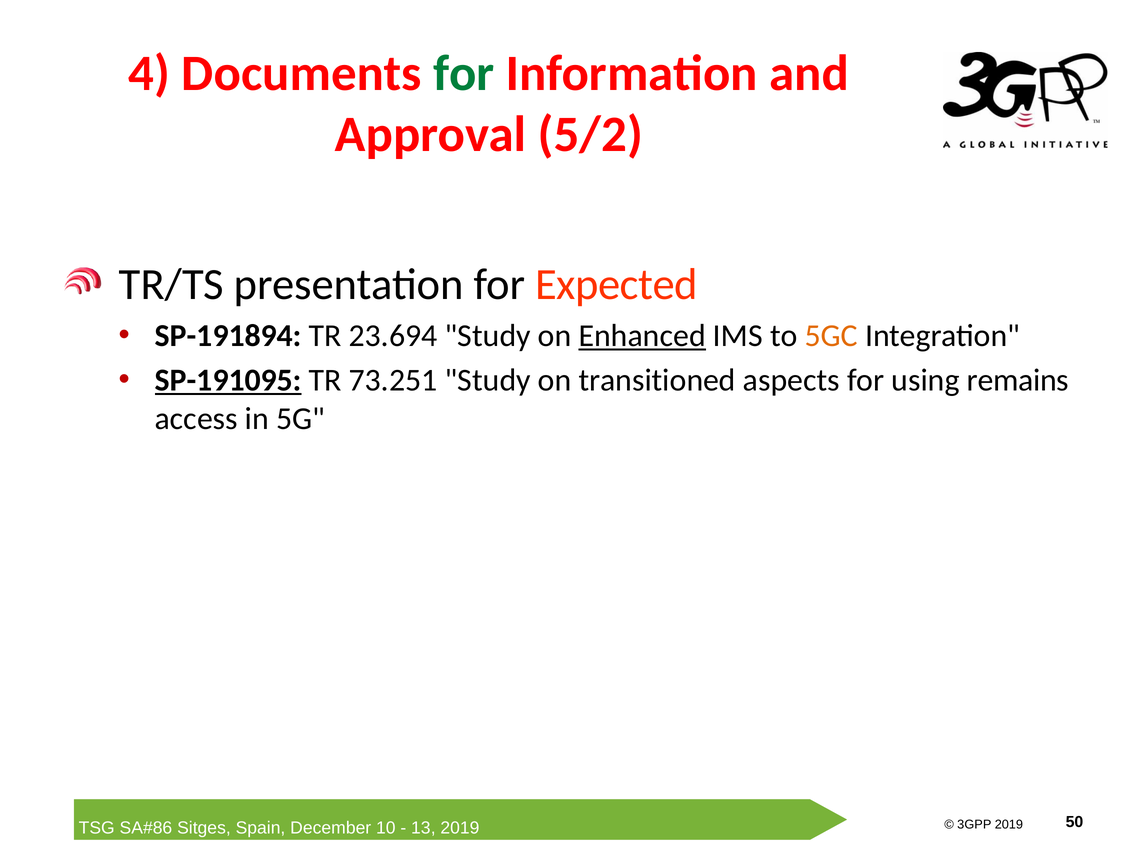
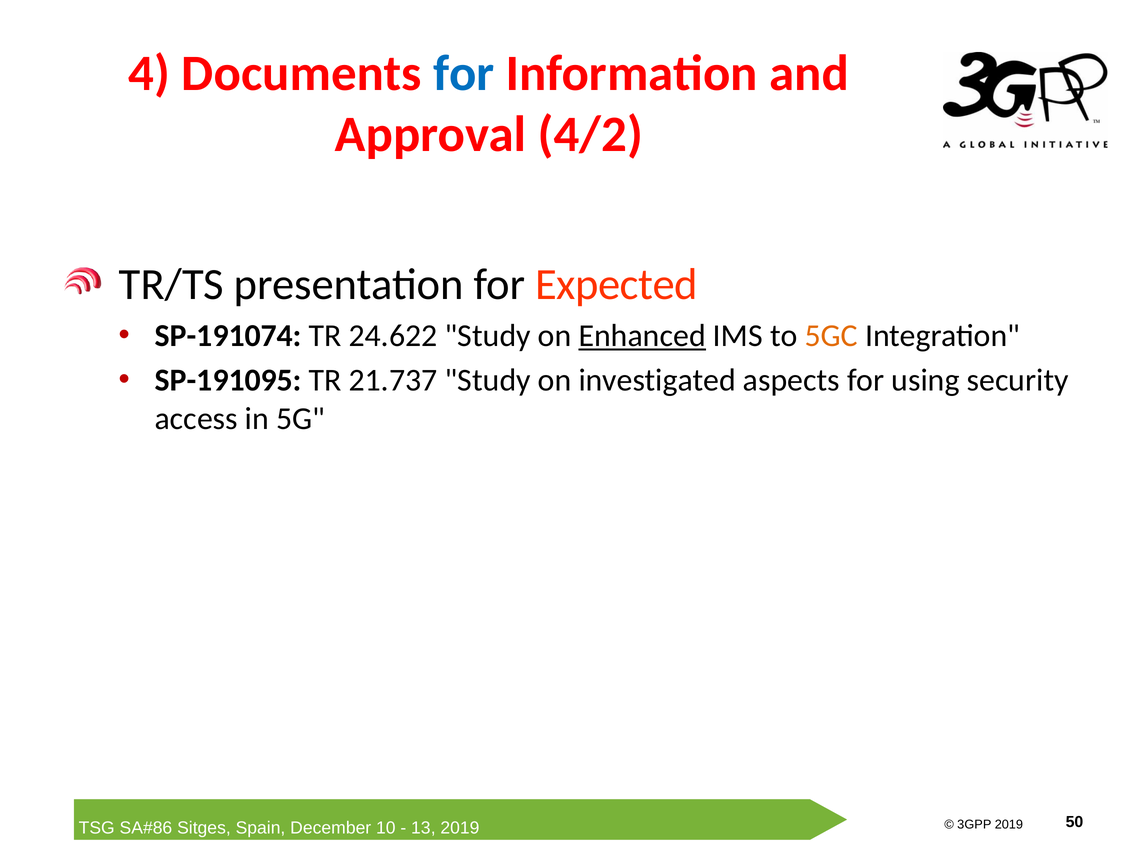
for colour: green -> blue (464, 73)
5/2: 5/2 -> 4/2 (590, 134)
SP-191894: SP-191894 -> SP-191074 (228, 336)
23.694: 23.694 -> 24.622 (393, 336)
SP-191095 underline: present -> none (228, 380)
73.251: 73.251 -> 21.737 (393, 380)
transitioned: transitioned -> investigated (657, 380)
remains: remains -> security (1018, 380)
